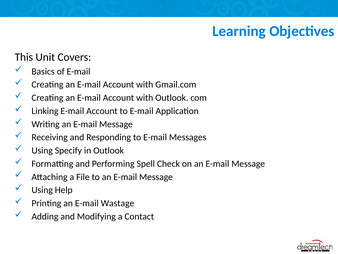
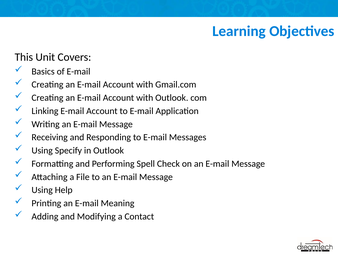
Wastage: Wastage -> Meaning (118, 203)
